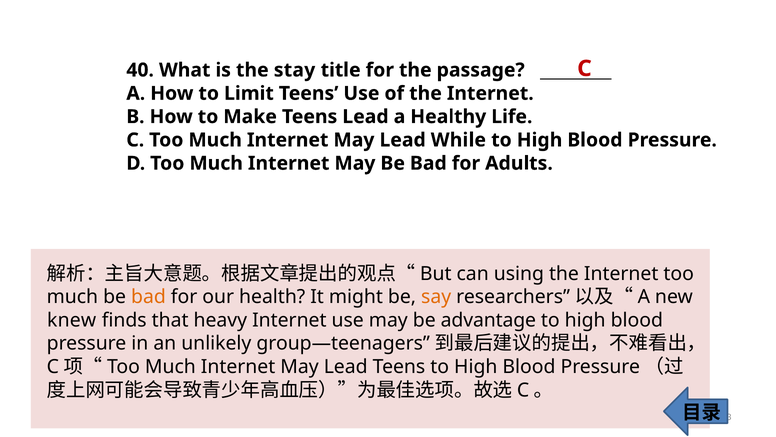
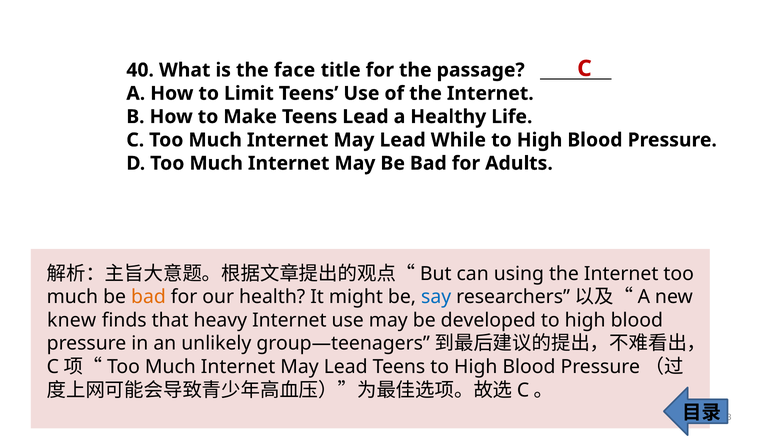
stay: stay -> face (295, 70)
say colour: orange -> blue (436, 297)
advantage: advantage -> developed (488, 320)
